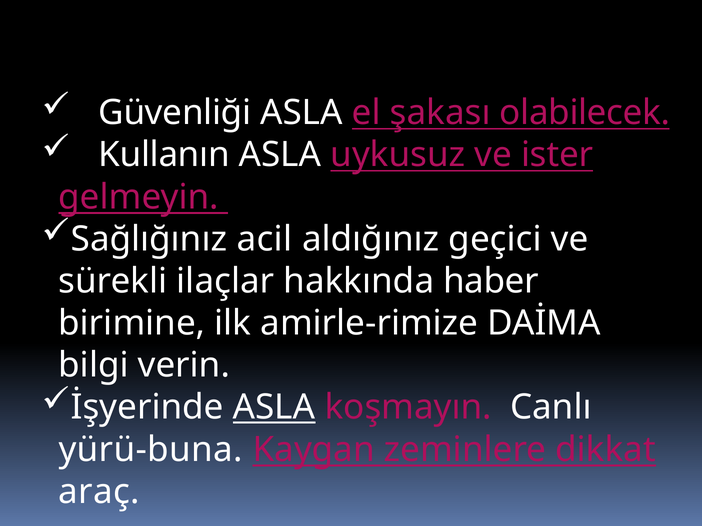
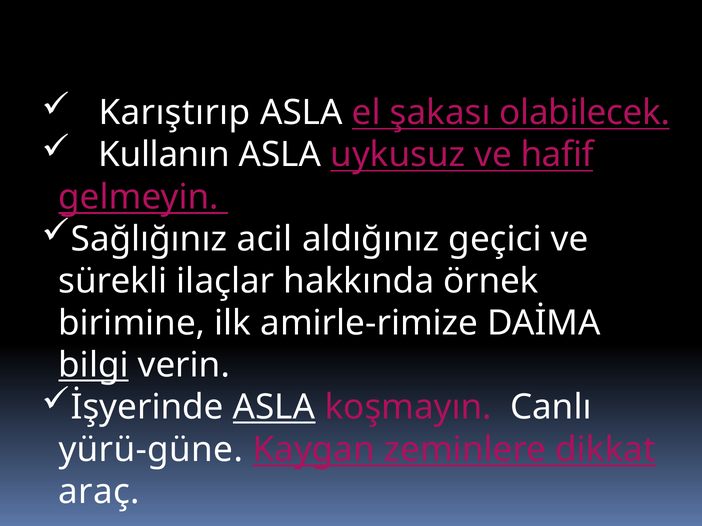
Güvenliği: Güvenliği -> Karıştırıp (174, 113)
ister: ister -> hafif (557, 155)
haber: haber -> örnek (491, 281)
bilgi underline: none -> present (94, 366)
yürü-buna: yürü-buna -> yürü-güne (151, 450)
